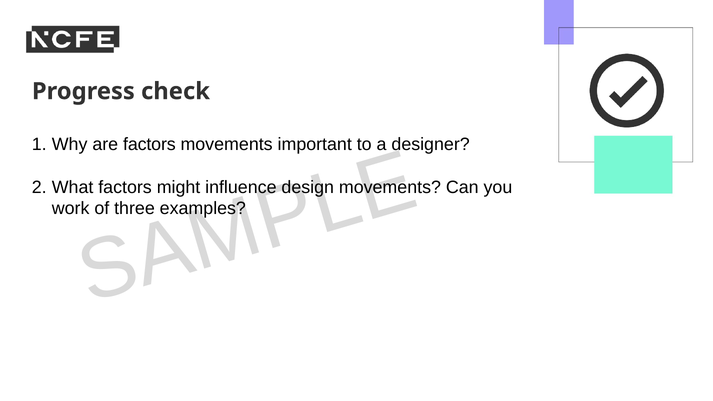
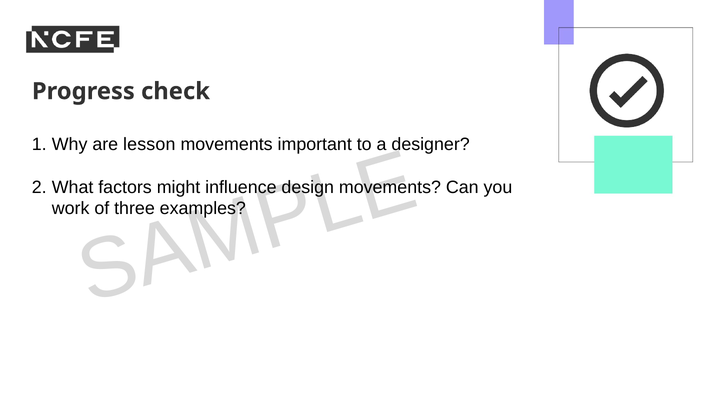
are factors: factors -> lesson (149, 144)
